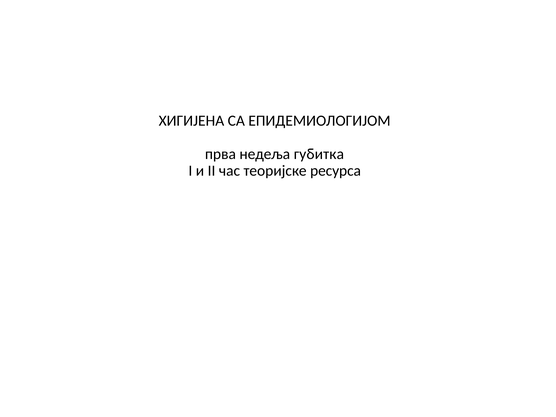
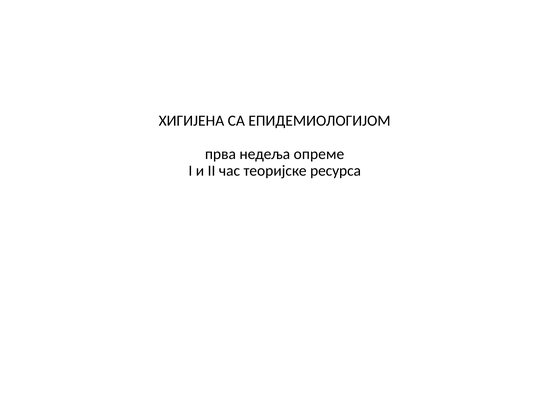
губитка: губитка -> опреме (319, 154)
